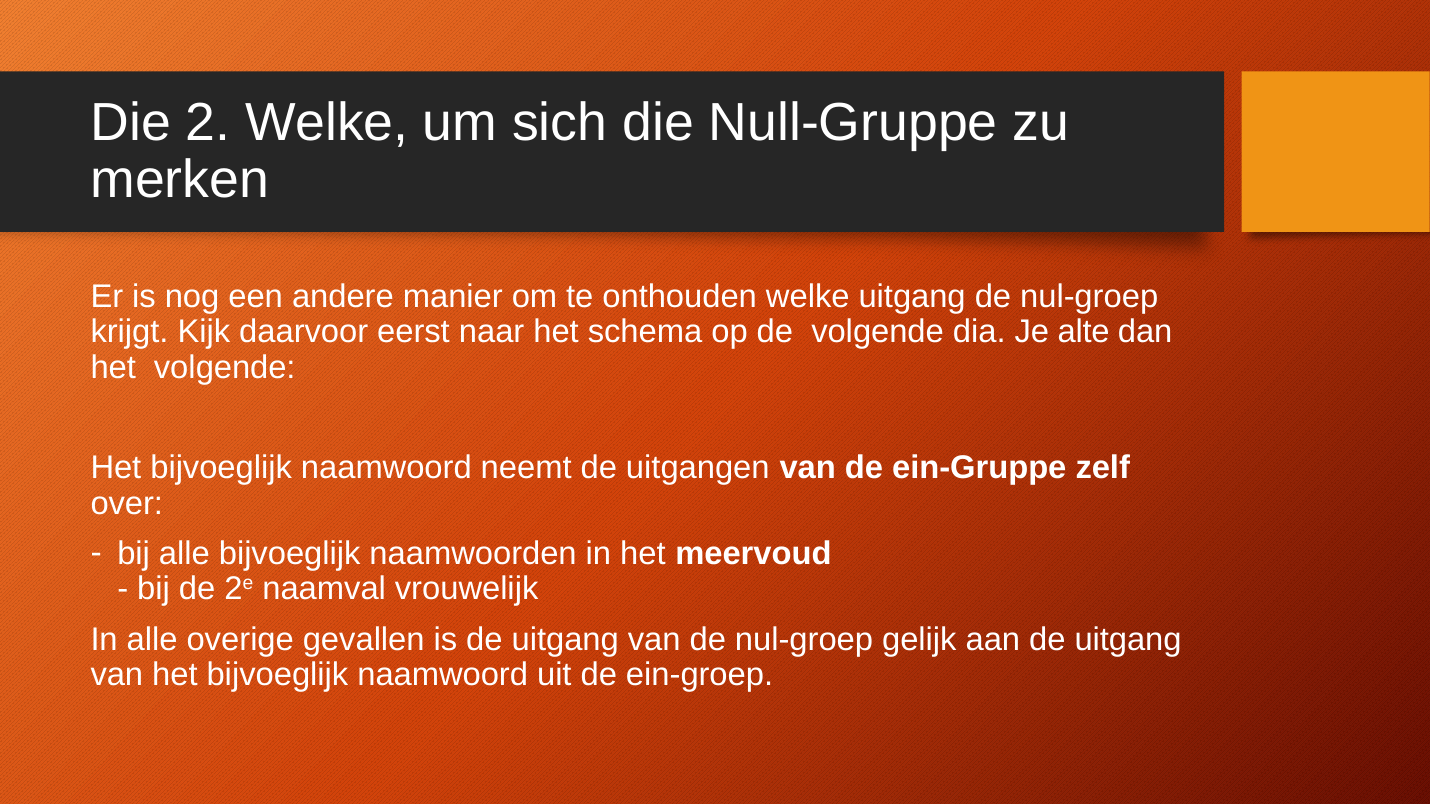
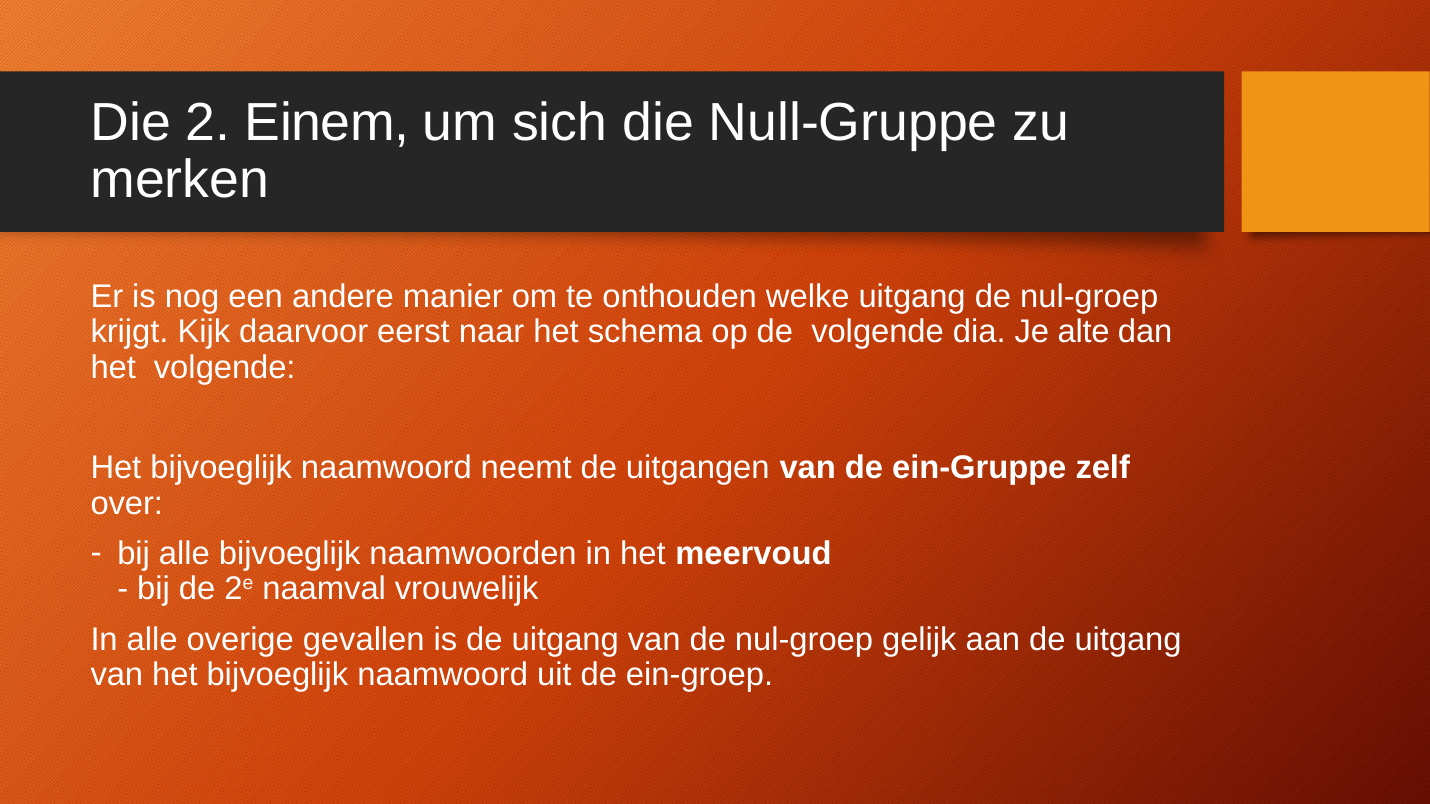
2 Welke: Welke -> Einem (327, 122)
